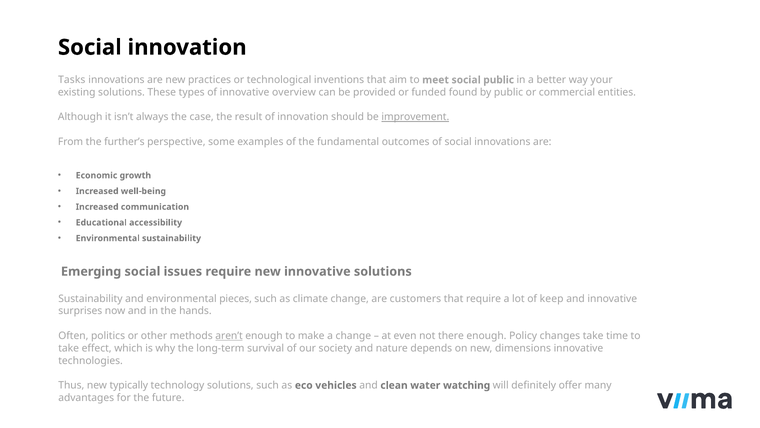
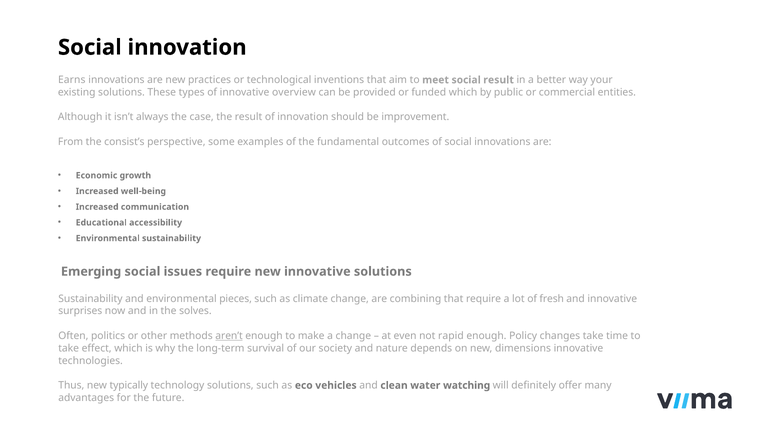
Tasks: Tasks -> Earns (72, 80)
social public: public -> result (499, 80)
funded found: found -> which (463, 92)
improvement underline: present -> none (415, 117)
further’s: further’s -> consist’s (124, 142)
customers: customers -> combining (415, 298)
keep: keep -> fresh (552, 298)
hands: hands -> solves (195, 311)
there: there -> rapid (451, 335)
